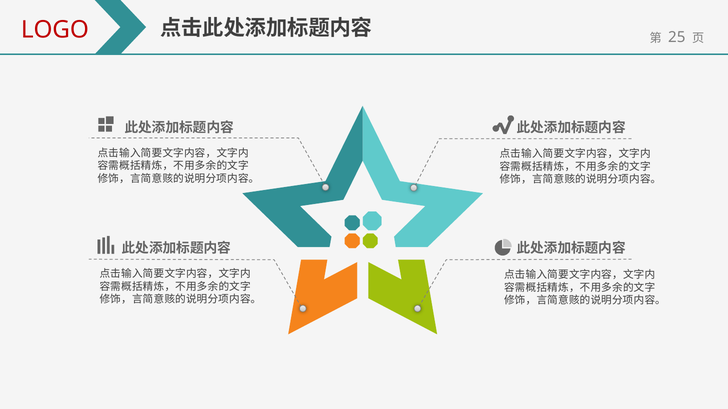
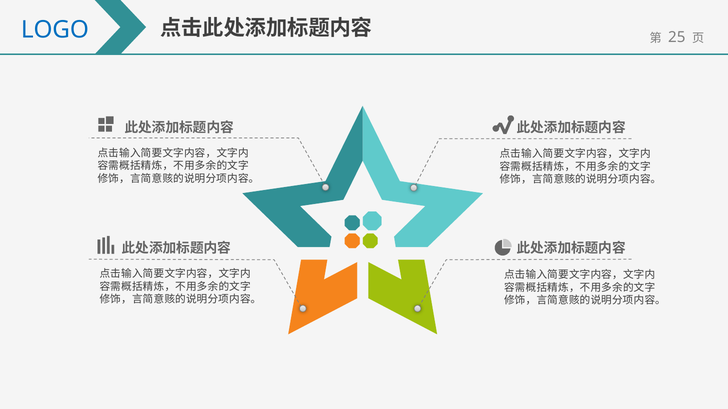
LOGO colour: red -> blue (55, 30)
